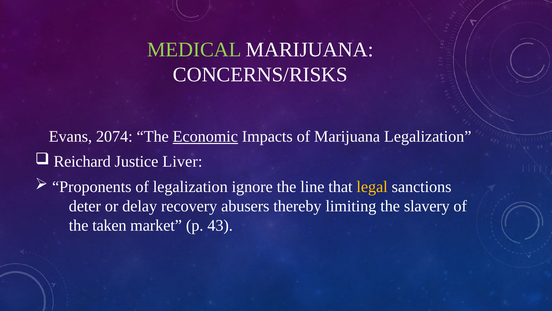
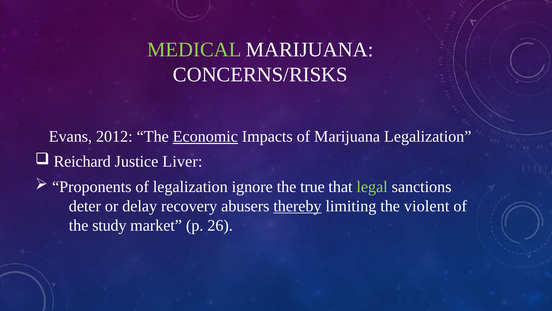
2074: 2074 -> 2012 (114, 136)
line: line -> true (312, 186)
legal colour: yellow -> light green (372, 186)
thereby underline: none -> present (297, 206)
slavery: slavery -> violent (427, 206)
taken: taken -> study (109, 225)
43: 43 -> 26 (220, 225)
